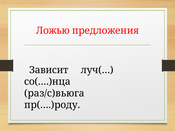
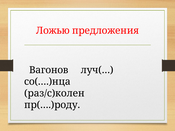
Зависит: Зависит -> Вагонов (49, 70)
раз/с)вьюга: раз/с)вьюга -> раз/с)колен (54, 93)
